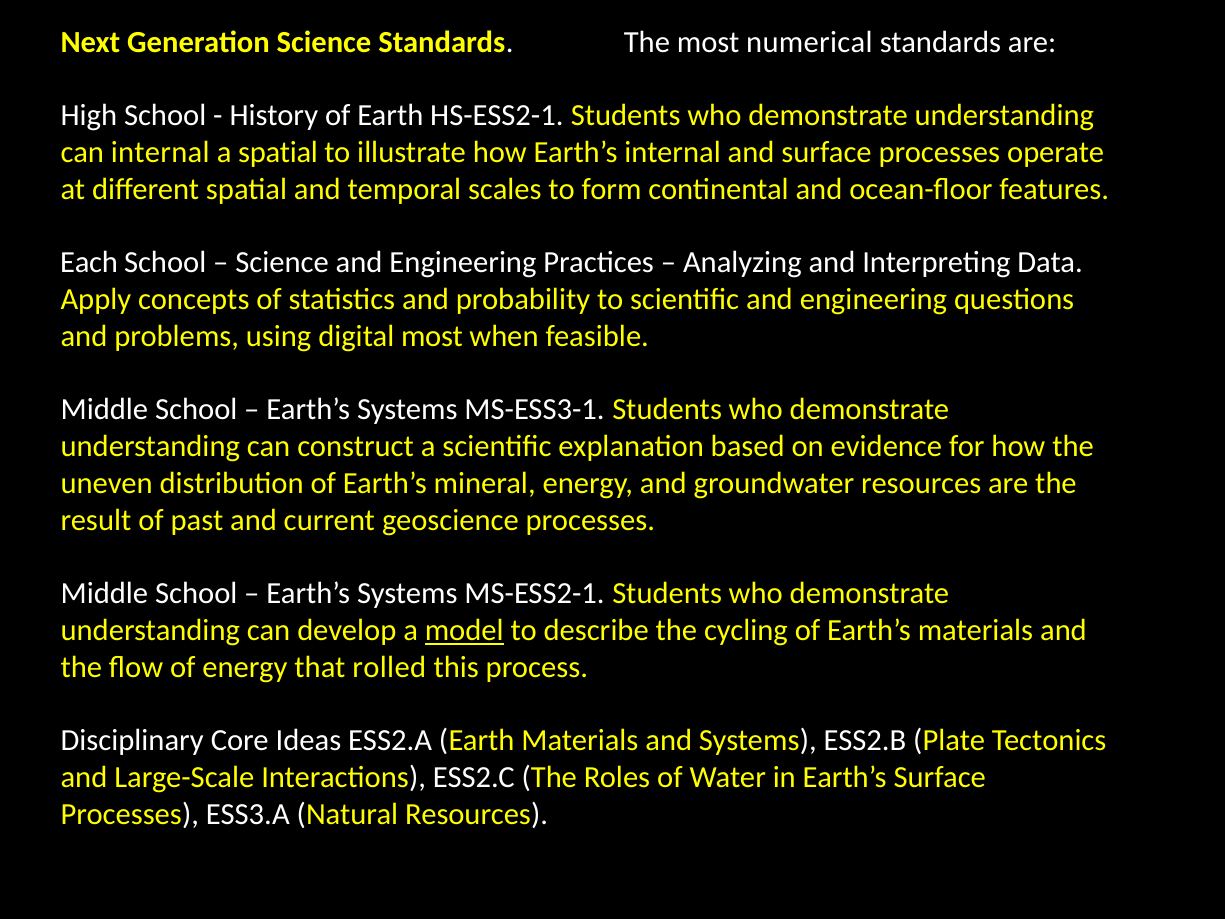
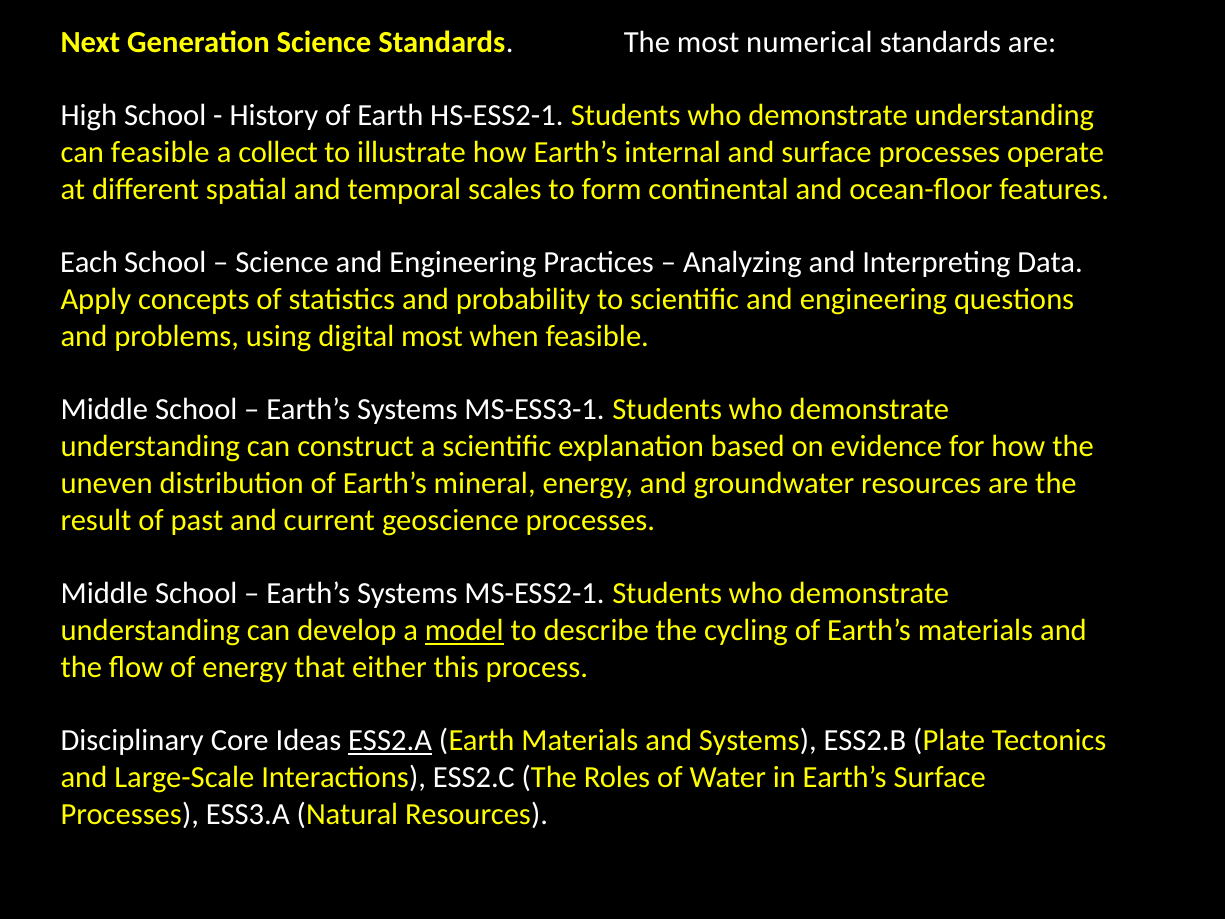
can internal: internal -> feasible (160, 153)
a spatial: spatial -> collect (278, 153)
rolled: rolled -> either (389, 667)
ESS2.A underline: none -> present (390, 741)
